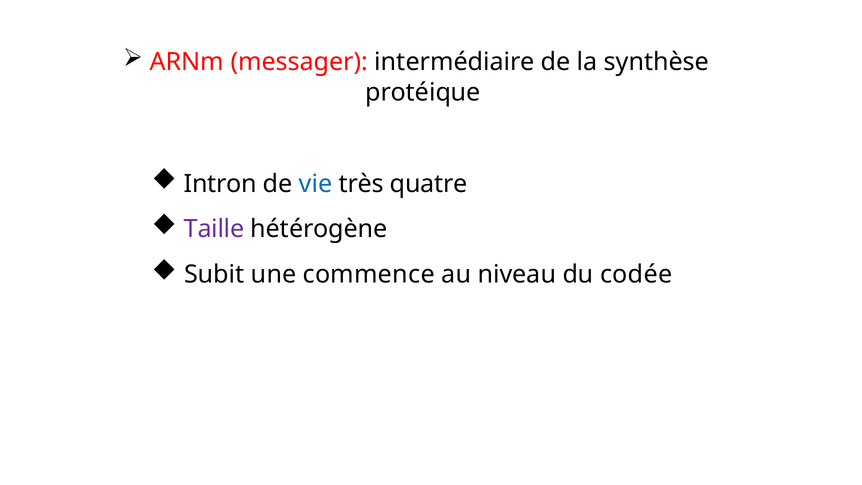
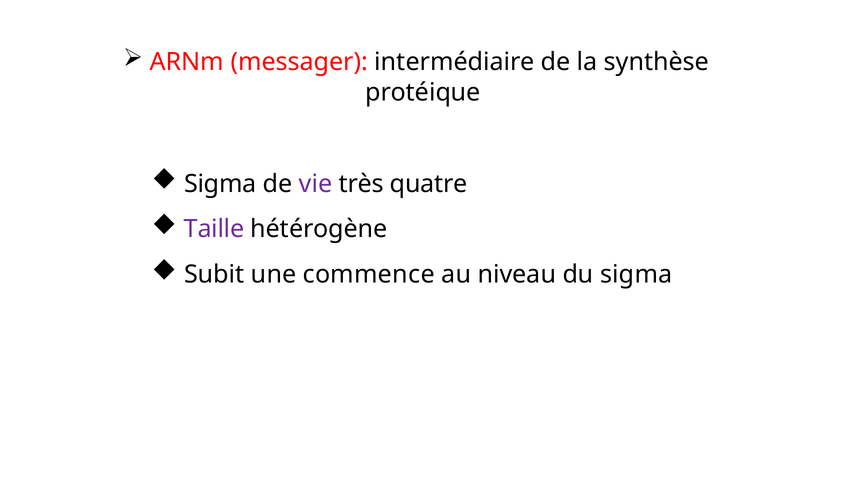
Intron: Intron -> Sigma (220, 184)
vie colour: blue -> purple (315, 184)
du codée: codée -> sigma (636, 274)
